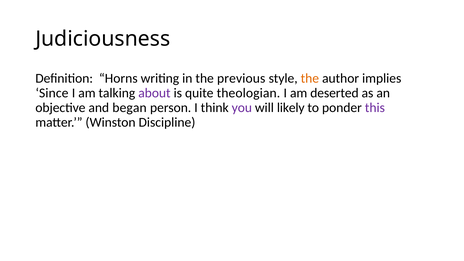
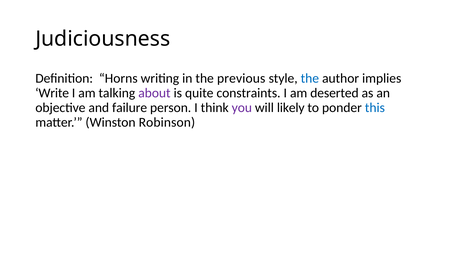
the colour: orange -> blue (310, 78)
Since: Since -> Write (52, 93)
theologian: theologian -> constraints (249, 93)
began: began -> failure (130, 108)
this colour: purple -> blue (375, 108)
Discipline: Discipline -> Robinson (167, 122)
